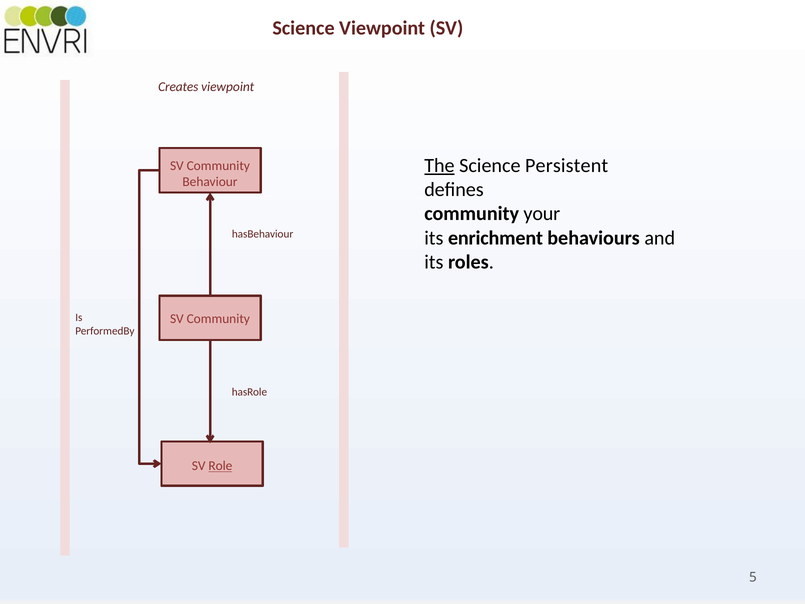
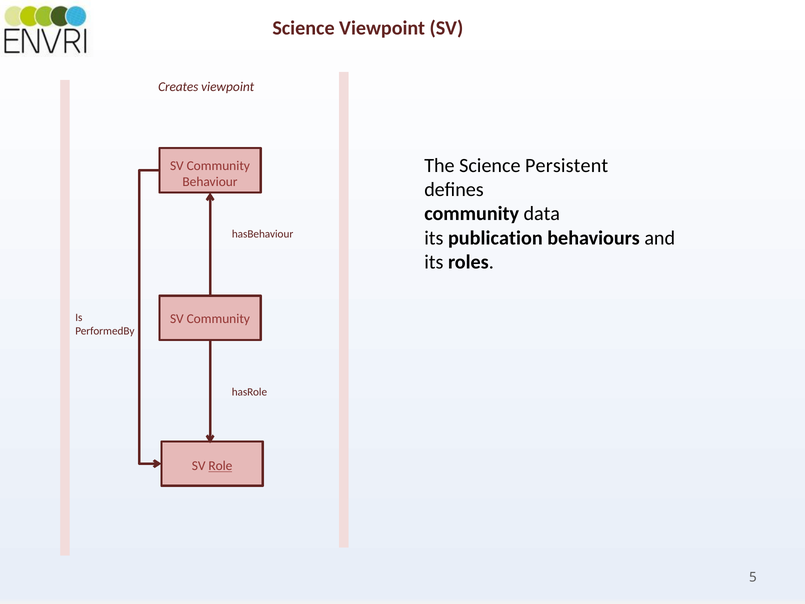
The underline: present -> none (439, 165)
your: your -> data (542, 214)
enrichment: enrichment -> publication (495, 238)
